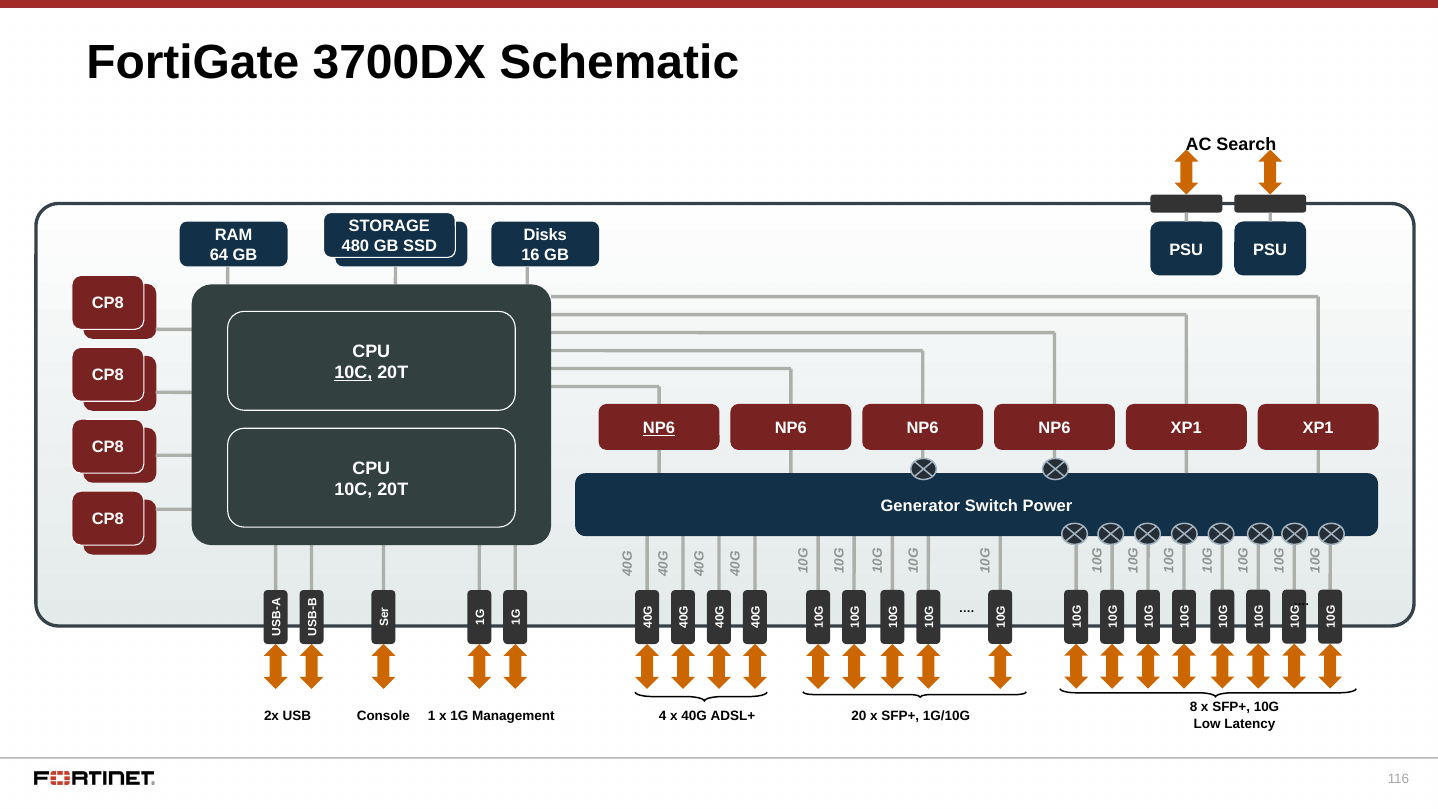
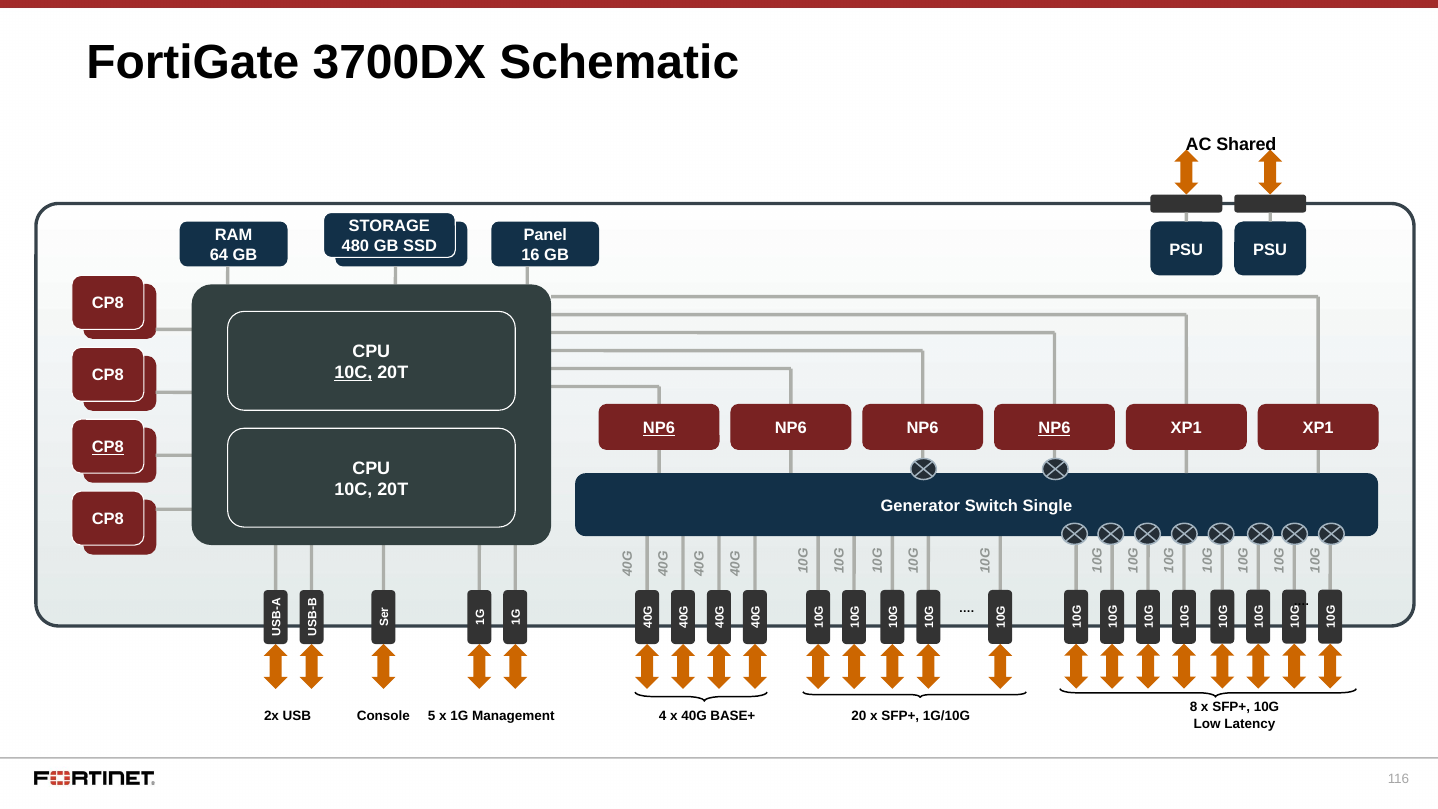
Search: Search -> Shared (1246, 145)
Disks: Disks -> Panel (545, 235)
NP6 underline: none -> present (1054, 428)
CP8 underline: none -> present (108, 447)
Power: Power -> Single (1047, 506)
Console 1: 1 -> 5 (432, 716)
ADSL+: ADSL+ -> BASE+ (733, 716)
